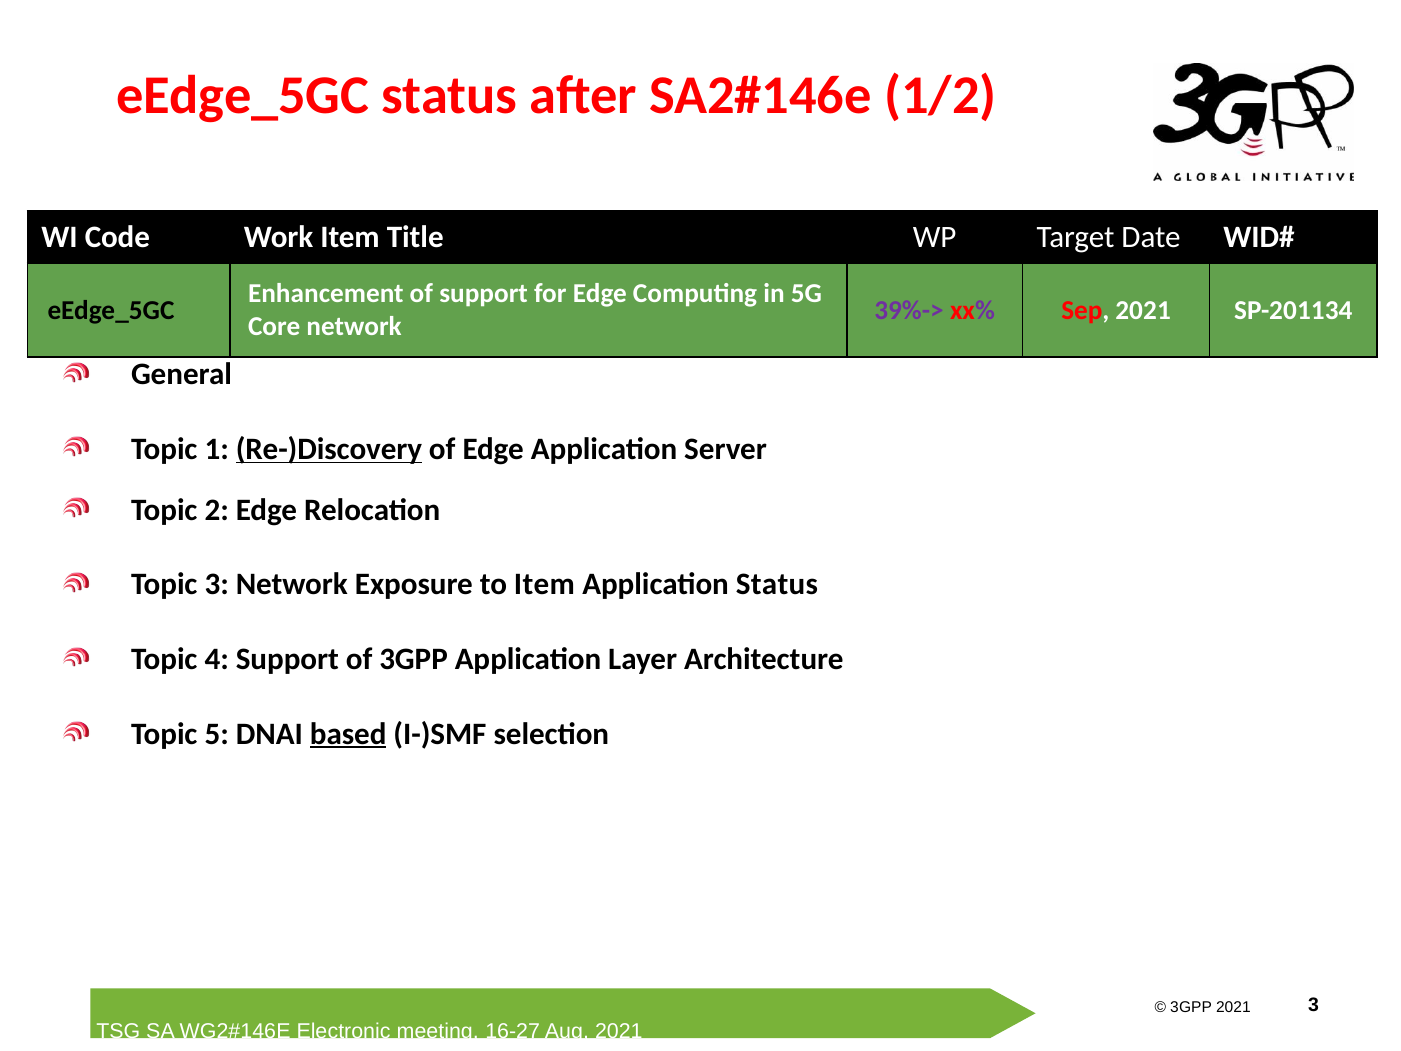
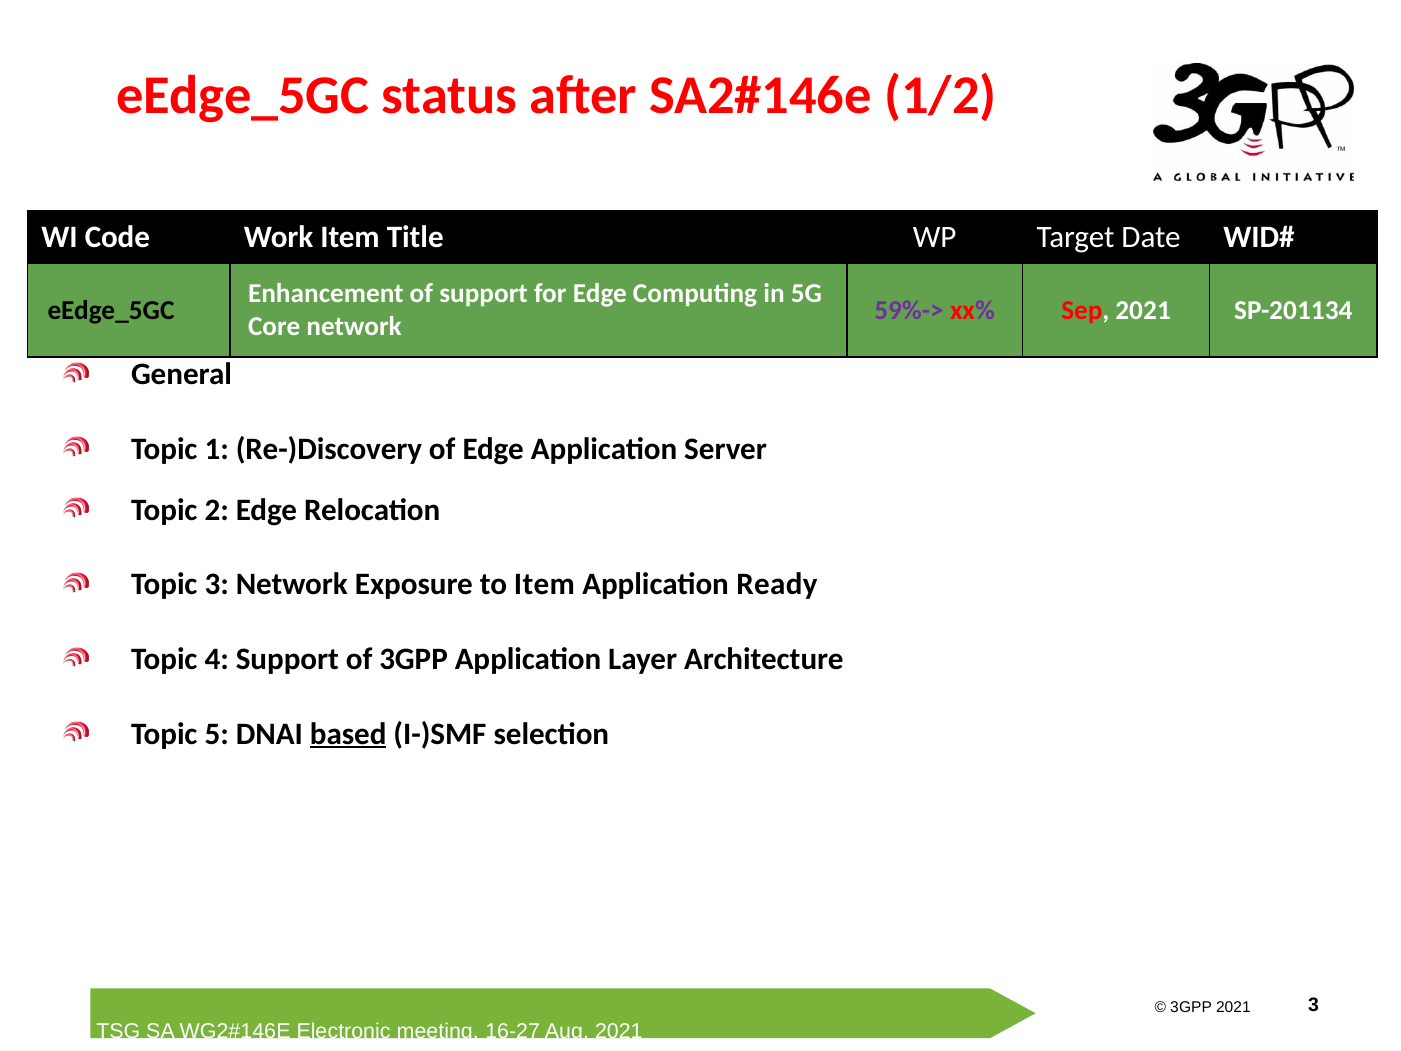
39%->: 39%-> -> 59%-> (909, 310)
Re-)Discovery underline: present -> none (329, 449)
Application Status: Status -> Ready (777, 584)
